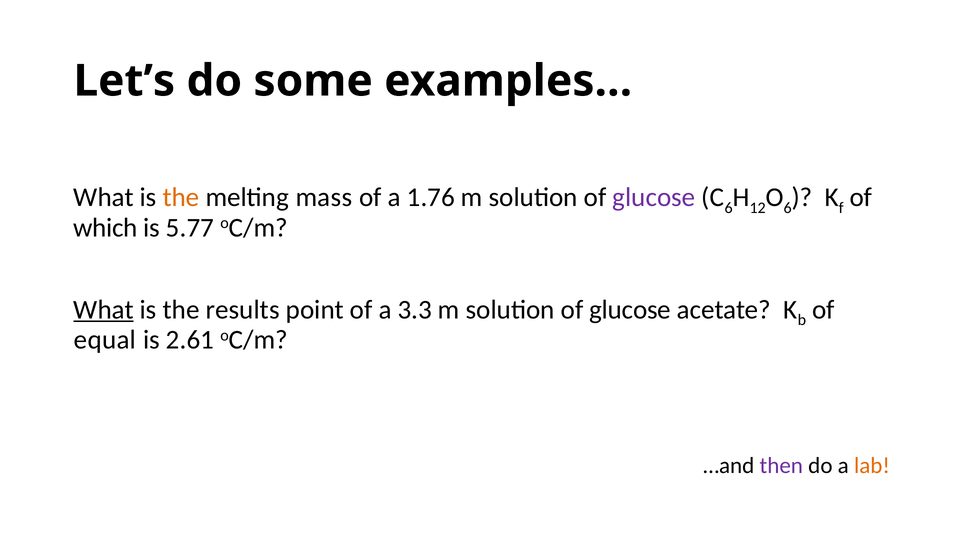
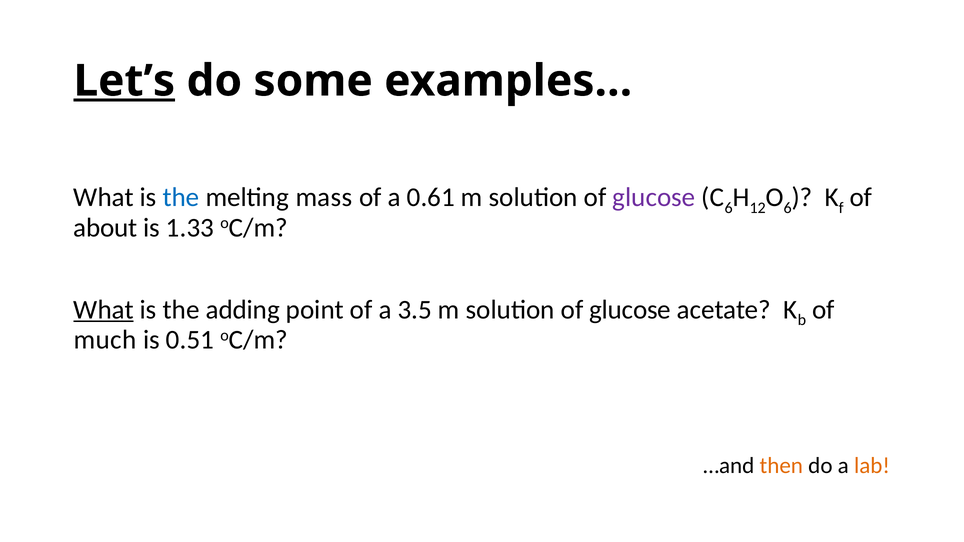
Let’s underline: none -> present (124, 81)
the colour: orange -> blue (181, 198)
1.76: 1.76 -> 0.61 (431, 198)
which: which -> about (105, 228)
5.77: 5.77 -> 1.33 (190, 228)
results: results -> adding (243, 310)
3.3: 3.3 -> 3.5 (415, 310)
equal: equal -> much (105, 340)
2.61: 2.61 -> 0.51 (190, 340)
then colour: purple -> orange (781, 466)
